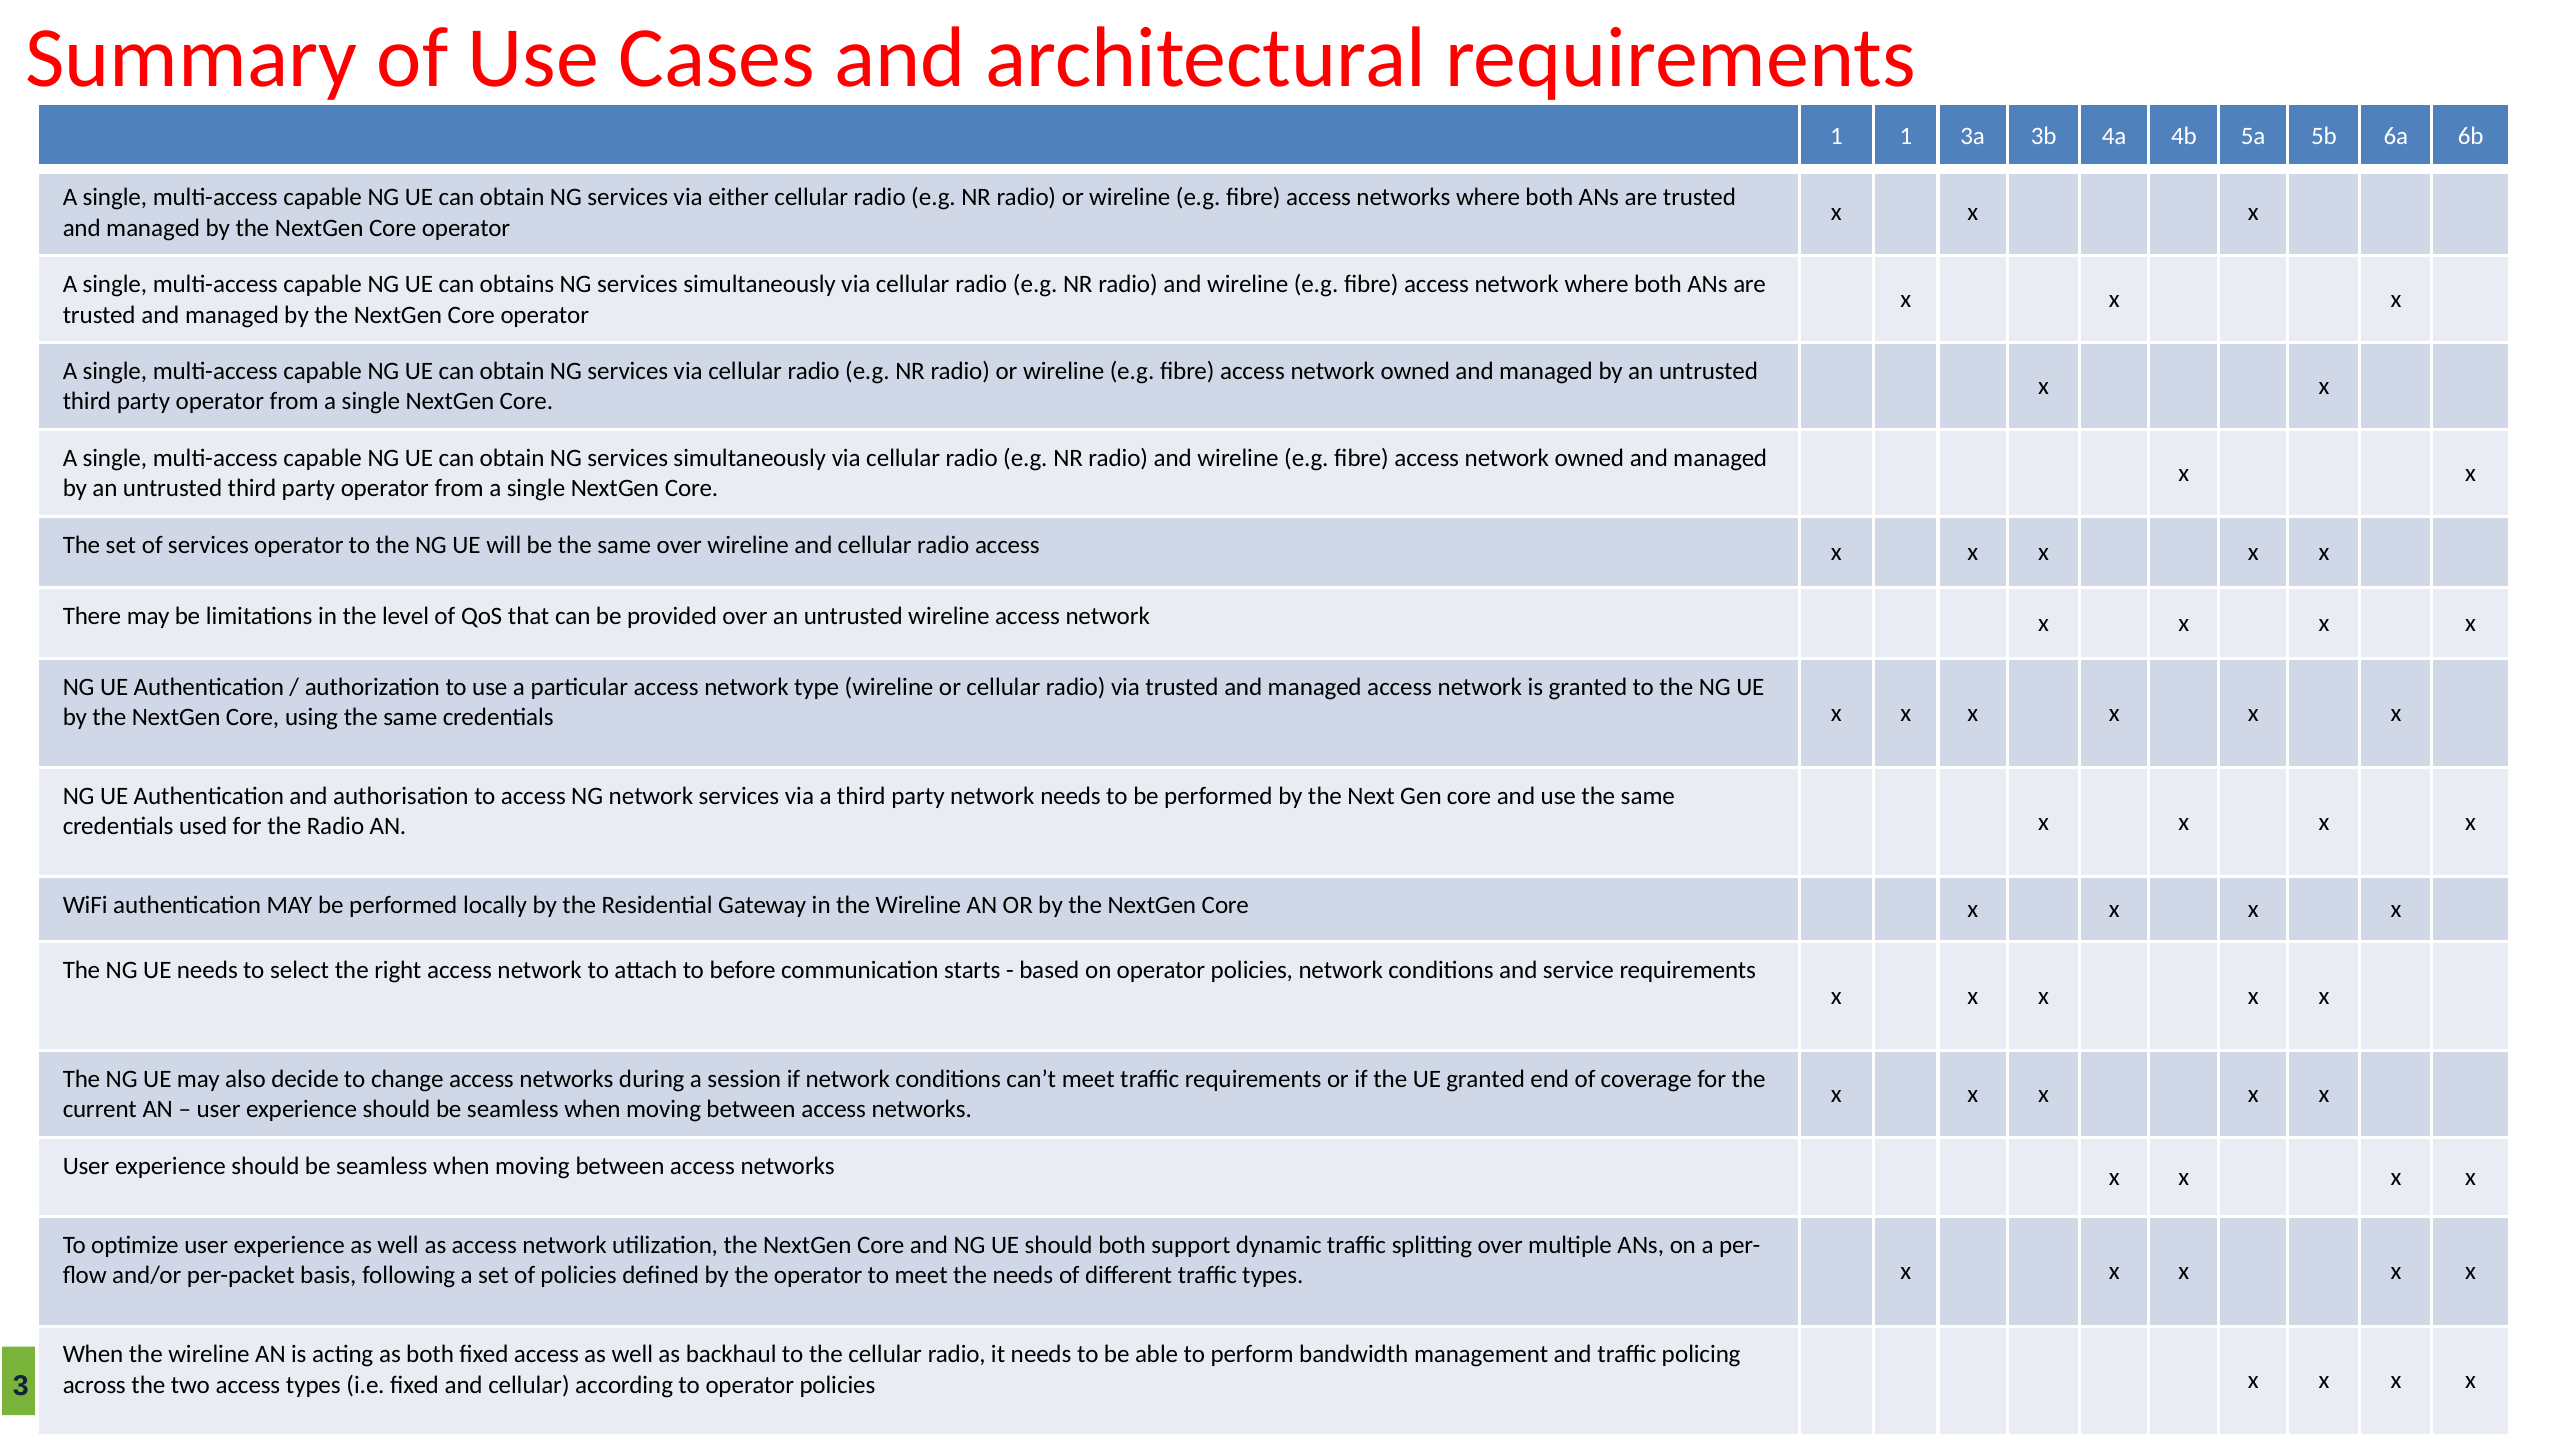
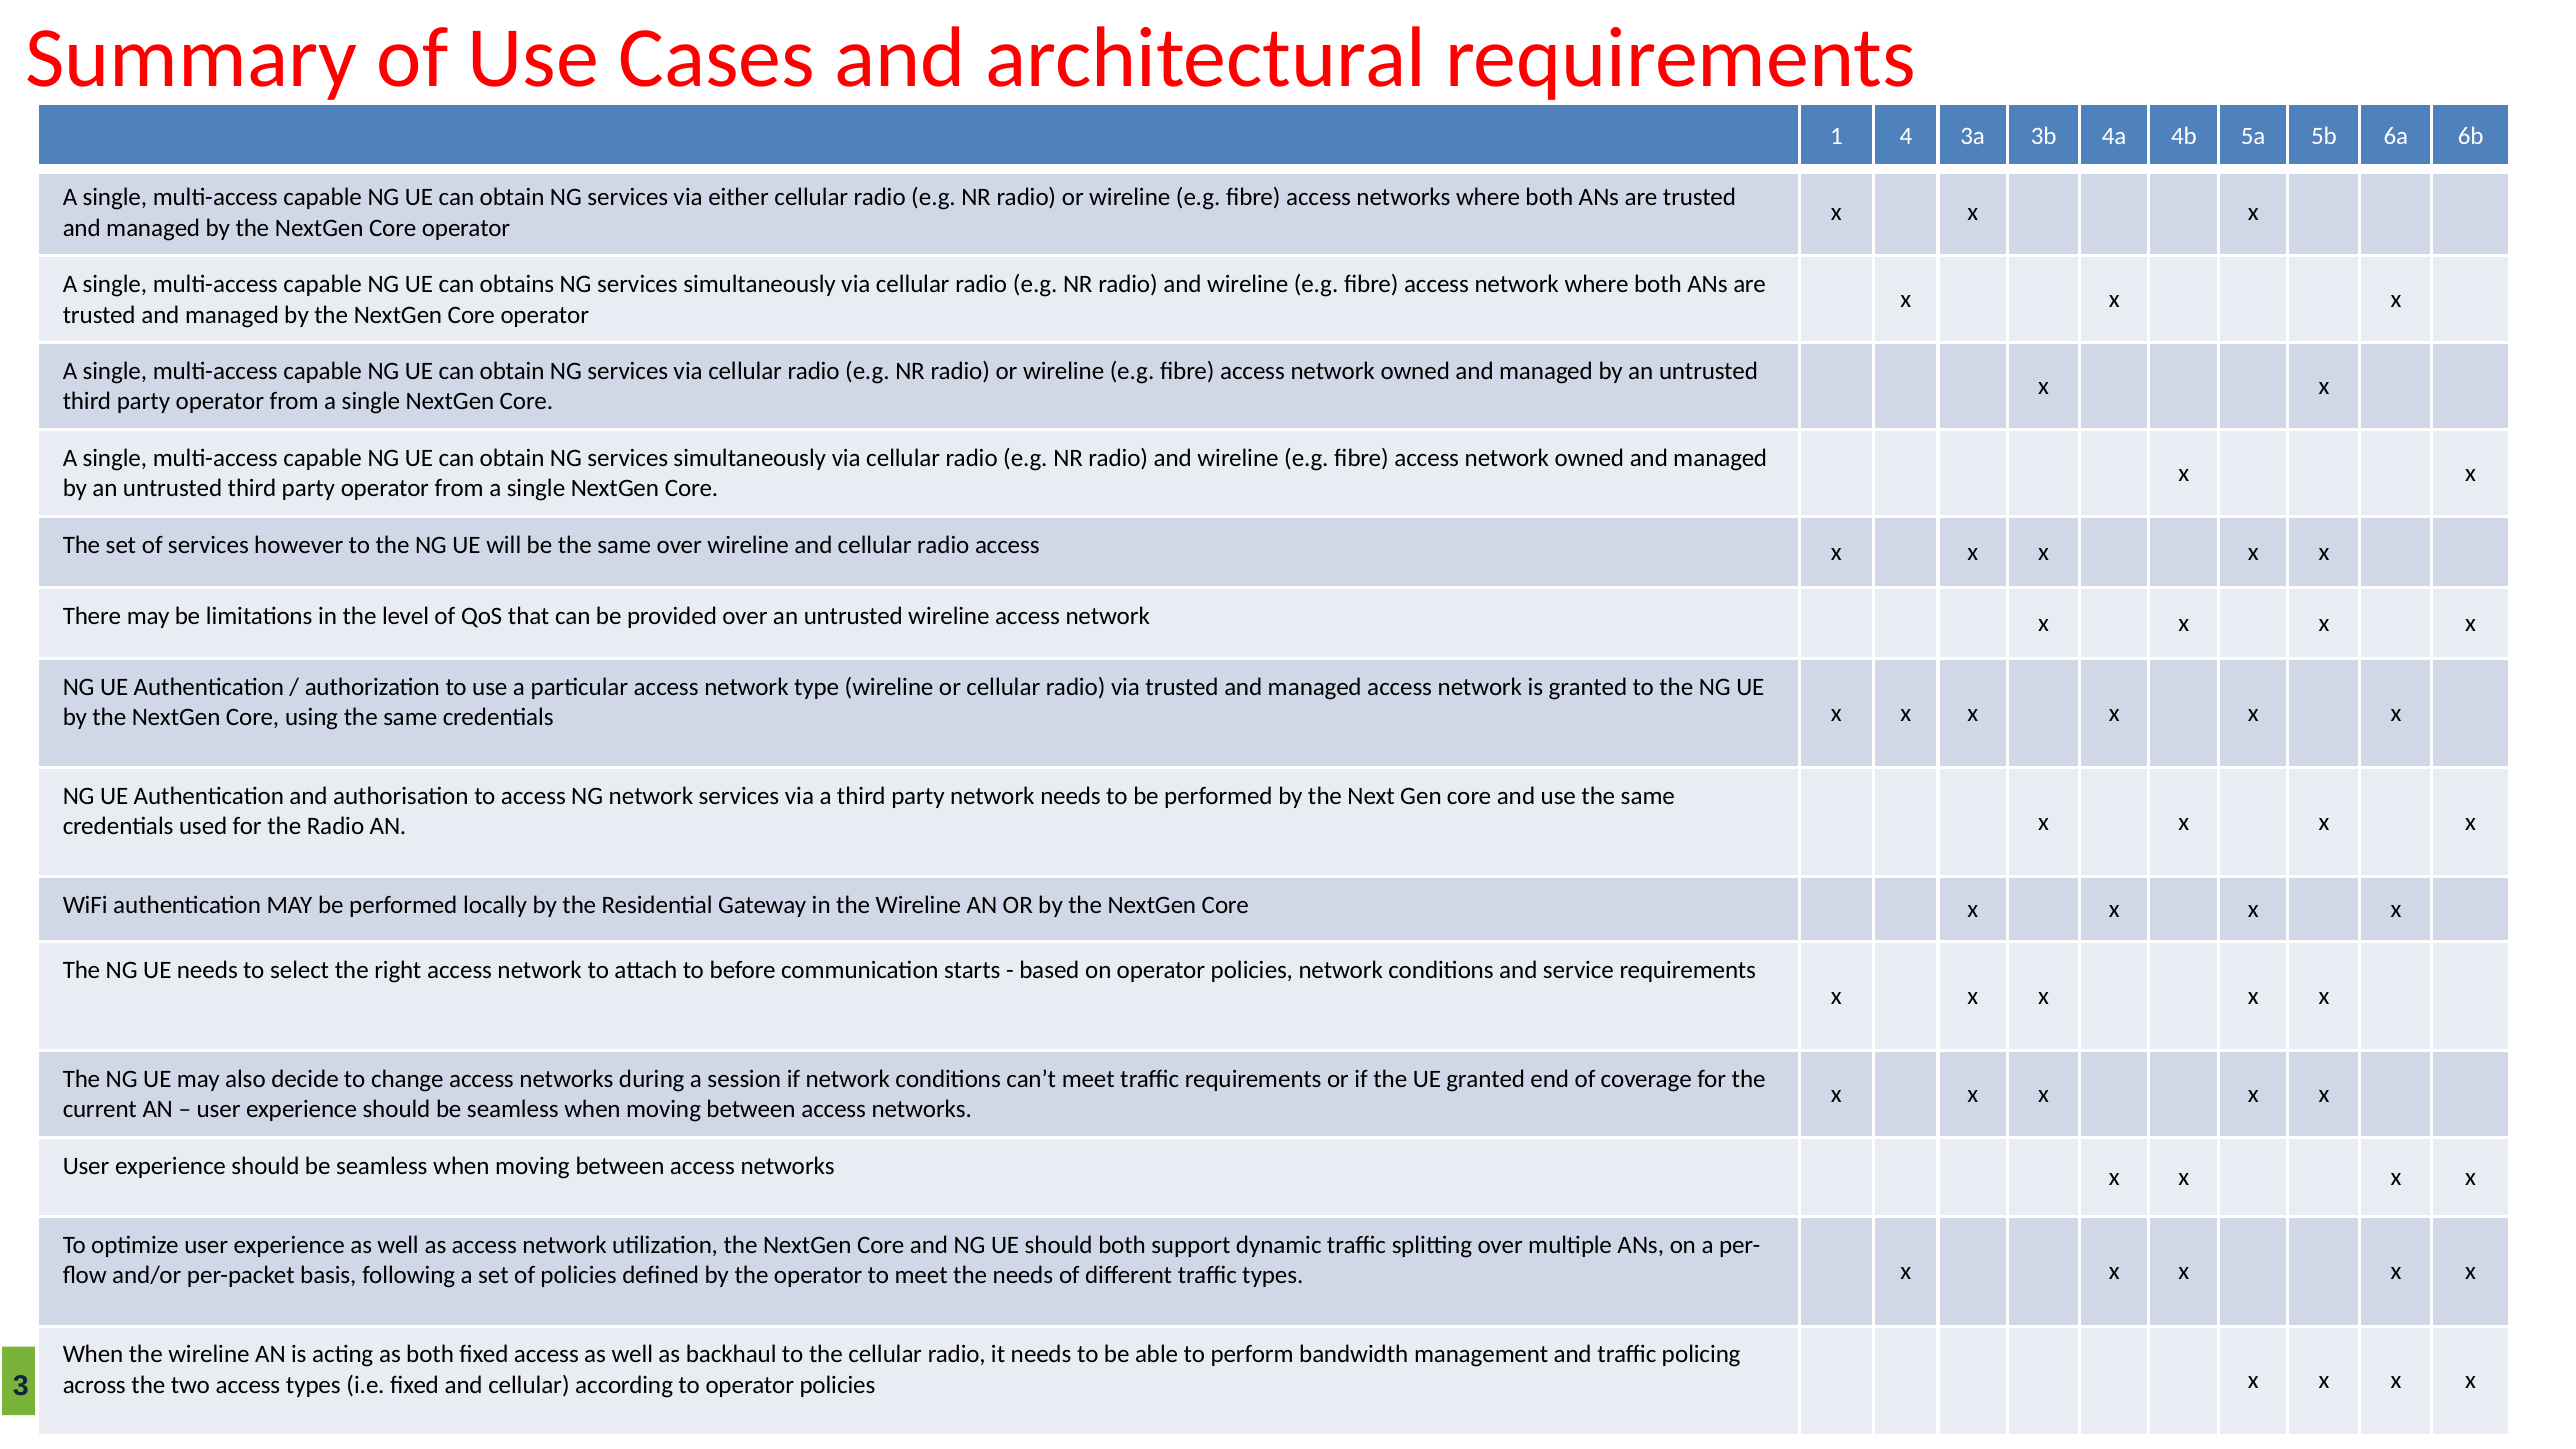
1 1: 1 -> 4 (1906, 137)
services operator: operator -> however (299, 545)
